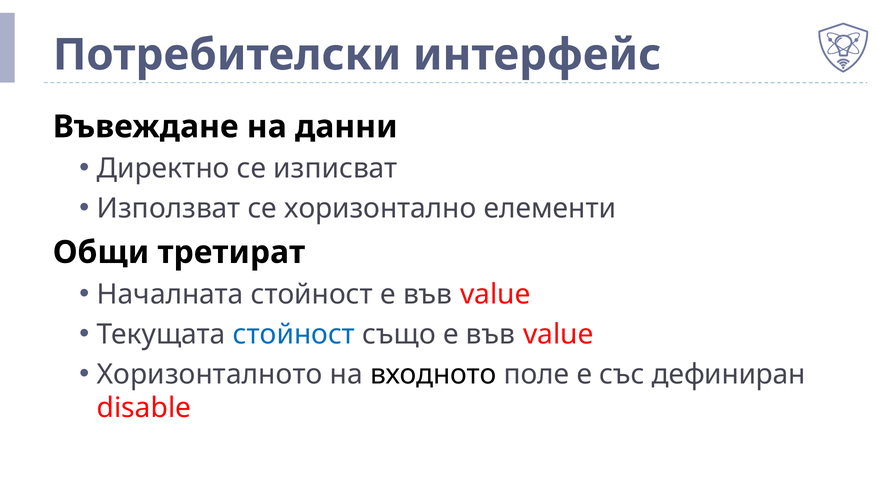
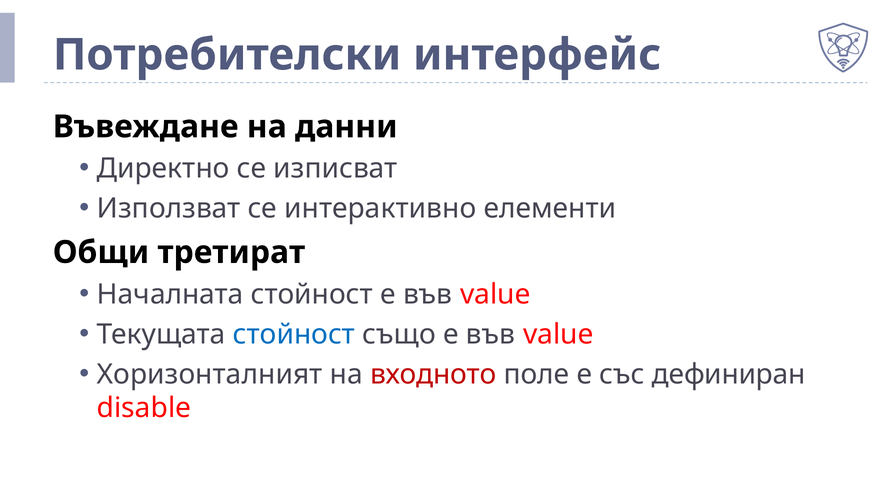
хоризонтално: хоризонтално -> интерактивно (380, 209)
Хоризонталното: Хоризонталното -> Хоризонталният (210, 374)
входното colour: black -> red (433, 374)
